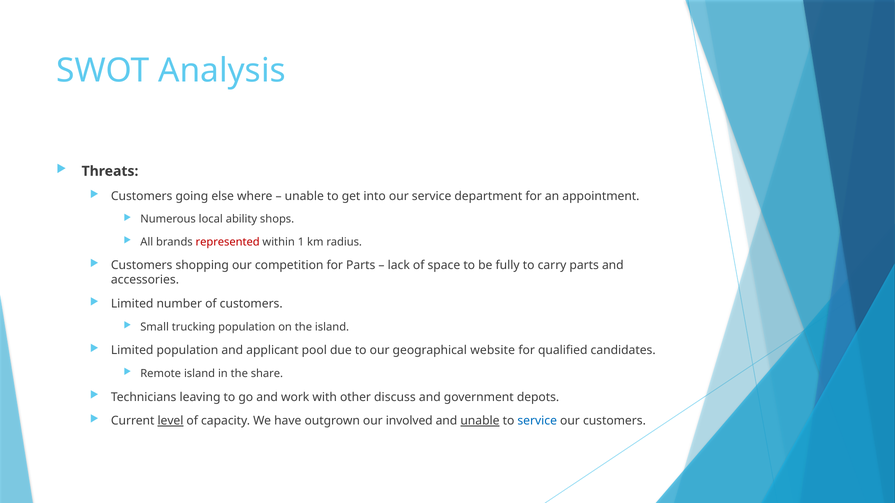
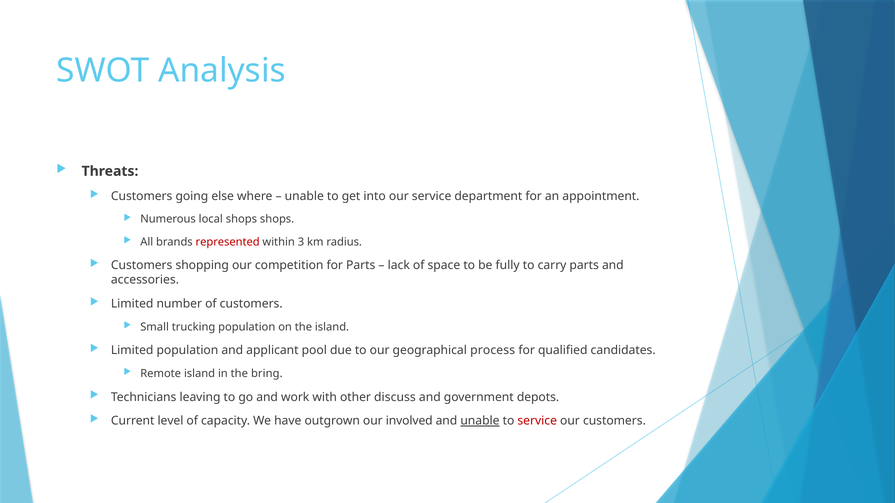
local ability: ability -> shops (241, 219)
1: 1 -> 3 (301, 242)
website: website -> process (493, 351)
share: share -> bring (267, 374)
level underline: present -> none (170, 421)
service colour: blue -> red (537, 421)
